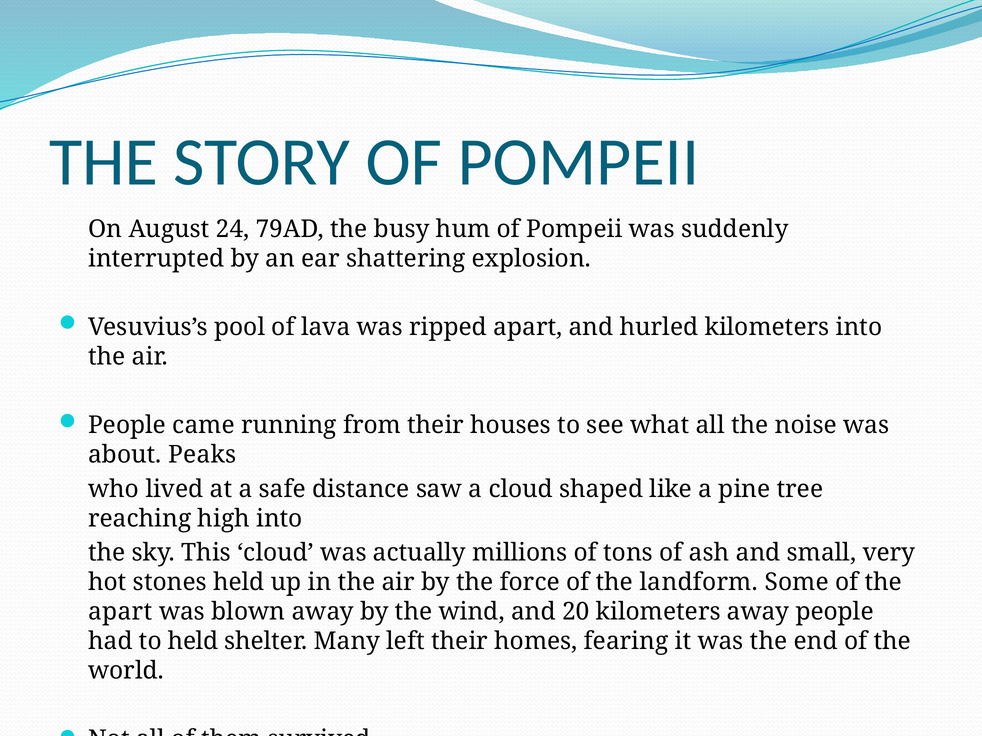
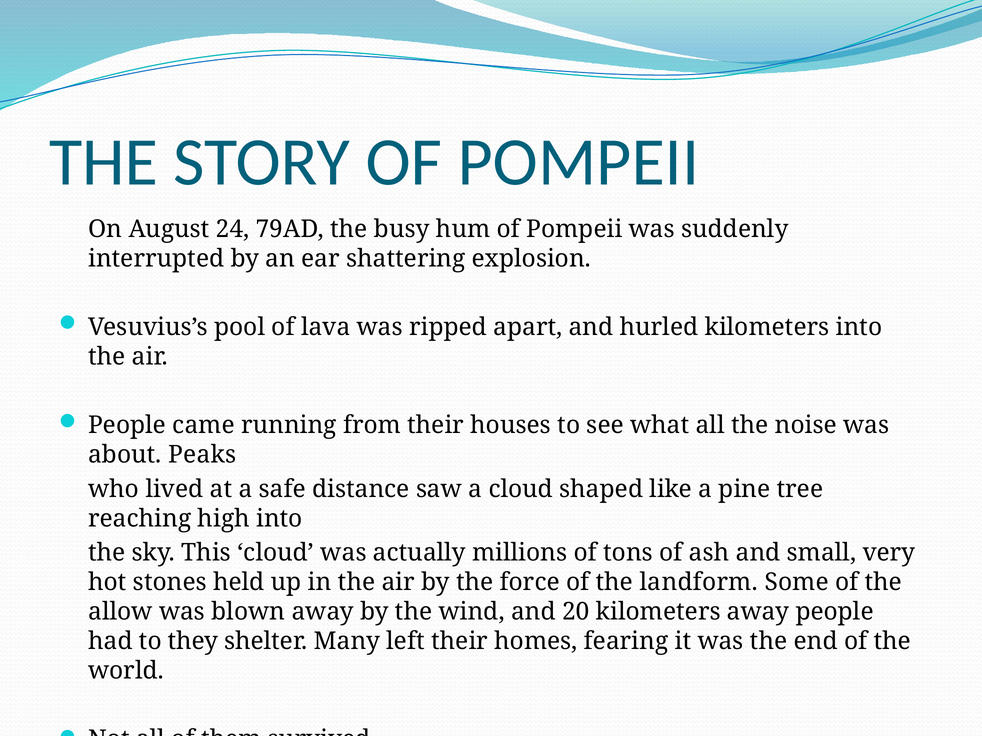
apart: apart -> allow (120, 612)
to held: held -> they (193, 642)
